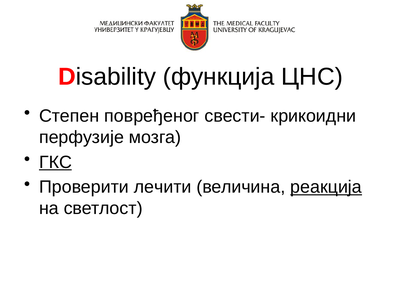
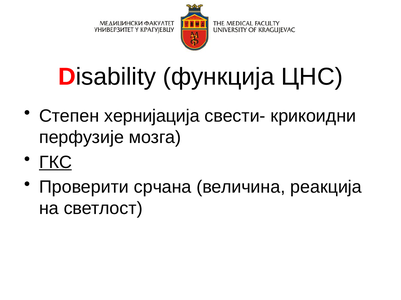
повређеног: повређеног -> хернијација (152, 116)
лечити: лечити -> срчана (163, 188)
реакција underline: present -> none (326, 188)
